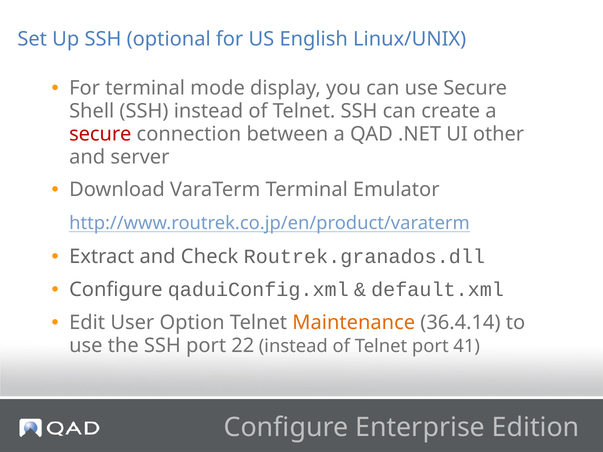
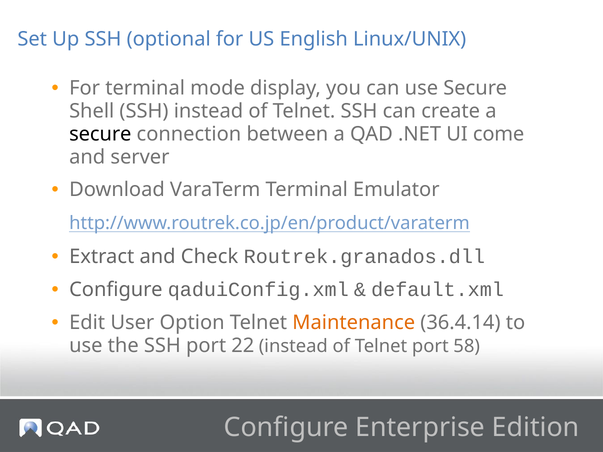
secure colour: red -> black (100, 134)
other: other -> come (499, 134)
41: 41 -> 58 (467, 346)
